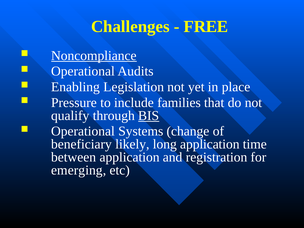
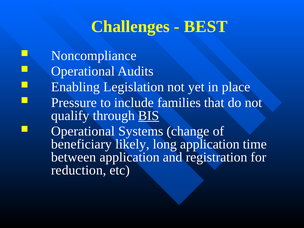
FREE: FREE -> BEST (206, 27)
Noncompliance underline: present -> none (94, 56)
emerging: emerging -> reduction (79, 170)
